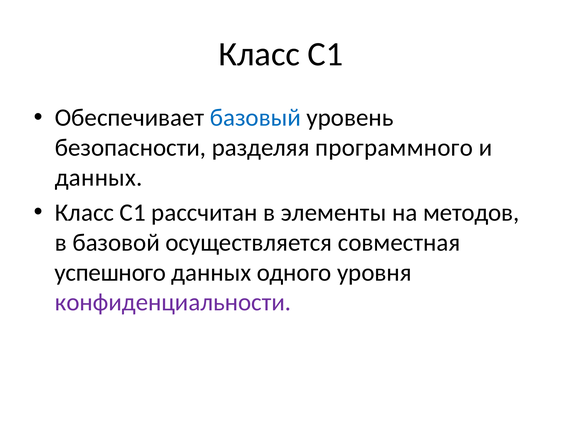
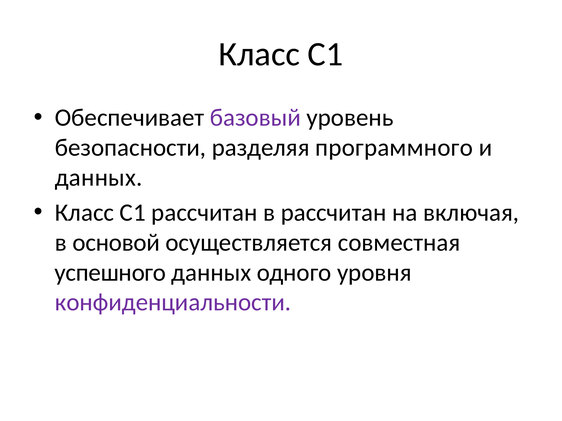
базовый colour: blue -> purple (255, 118)
в элементы: элементы -> рассчитан (334, 213)
методов: методов -> включая (471, 213)
базовой: базовой -> основой (116, 243)
